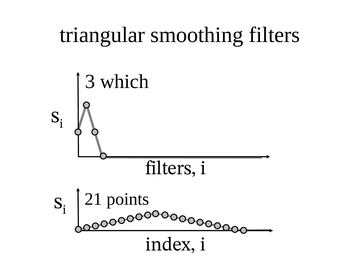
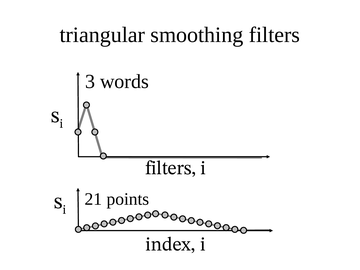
which: which -> words (124, 81)
